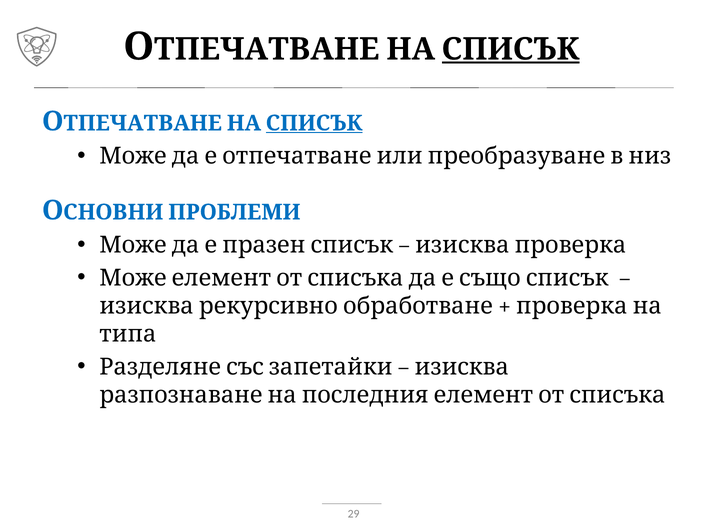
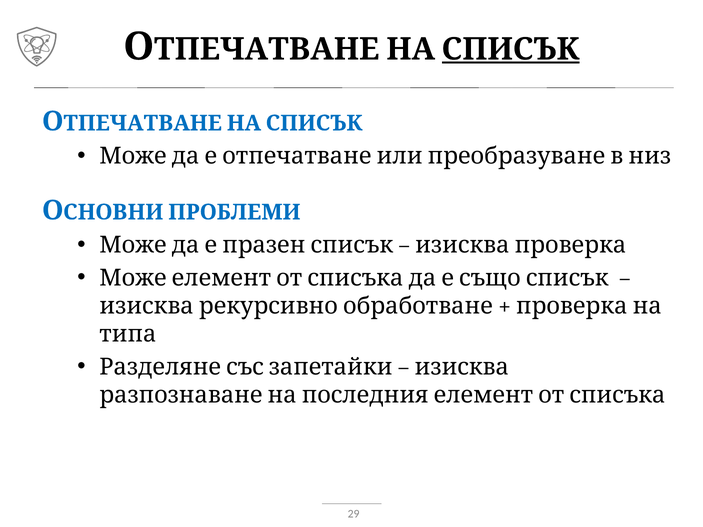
СПИСЪК underline: present -> none (314, 123)
